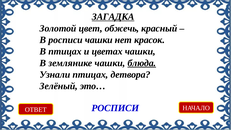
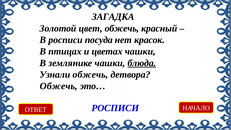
ЗАГАДКА underline: present -> none (113, 17)
росписи чашки: чашки -> посуда (99, 40)
Узнали птицах: птицах -> обжечь (90, 75)
Зелёный: Зелёный -> Обжечь (59, 86)
